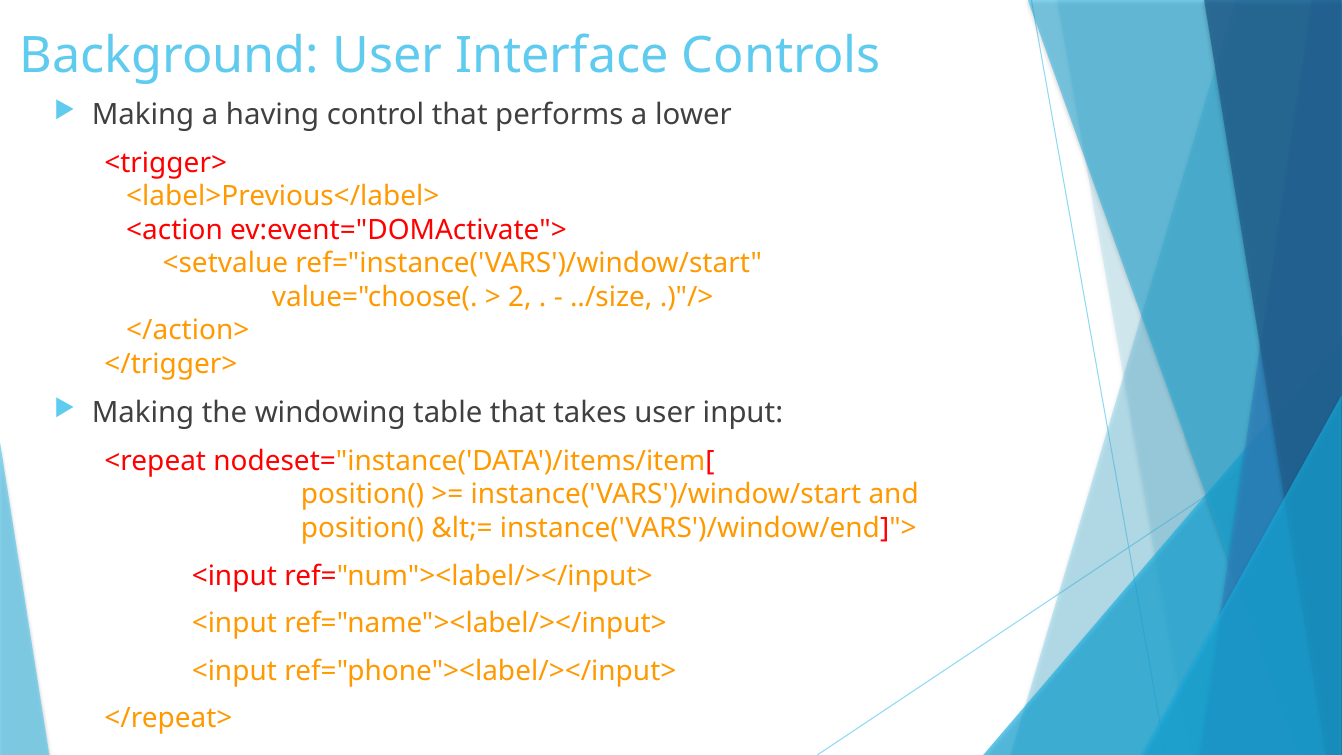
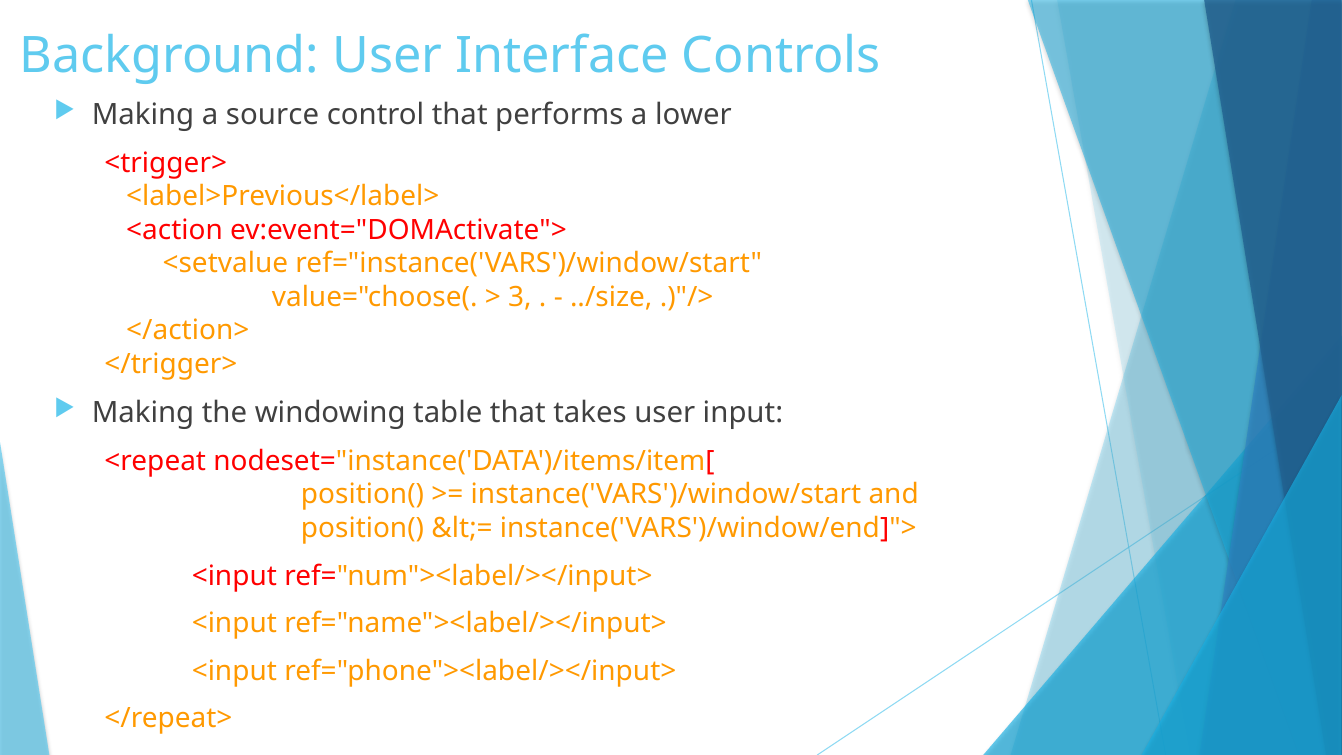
having: having -> source (273, 115)
2: 2 -> 3 (520, 297)
